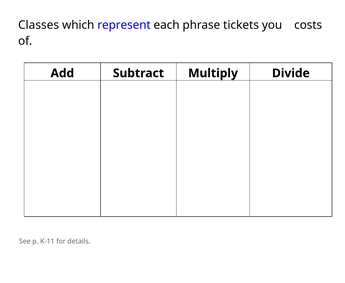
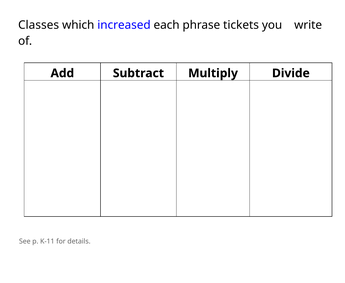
represent: represent -> increased (124, 25)
costs: costs -> write (308, 25)
